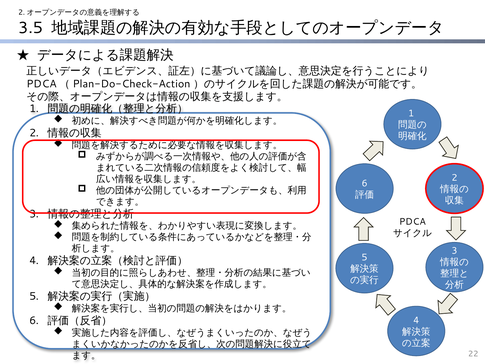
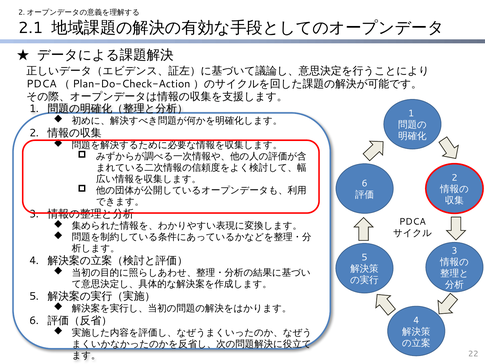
3.5: 3.5 -> 2.1 (31, 28)
